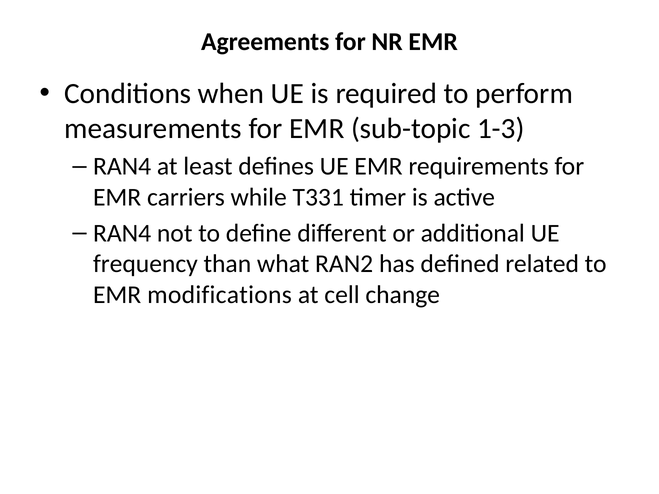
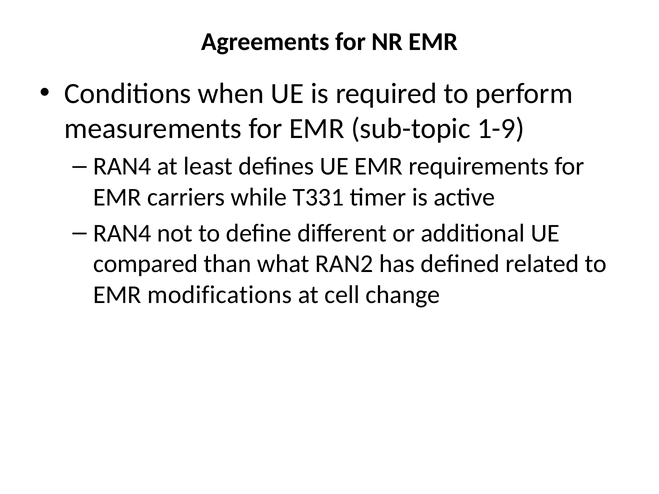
1-3: 1-3 -> 1-9 (501, 129)
frequency: frequency -> compared (145, 264)
